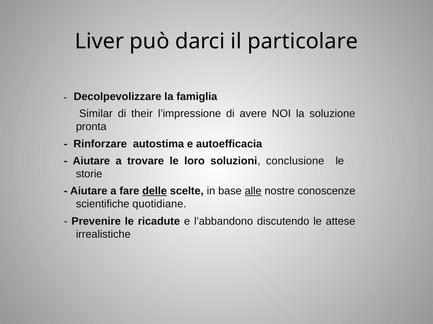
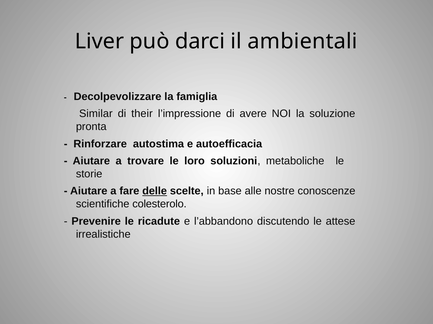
particolare: particolare -> ambientali (303, 42)
conclusione: conclusione -> metaboliche (295, 161)
alle underline: present -> none (253, 192)
quotidiane: quotidiane -> colesterolo (159, 205)
